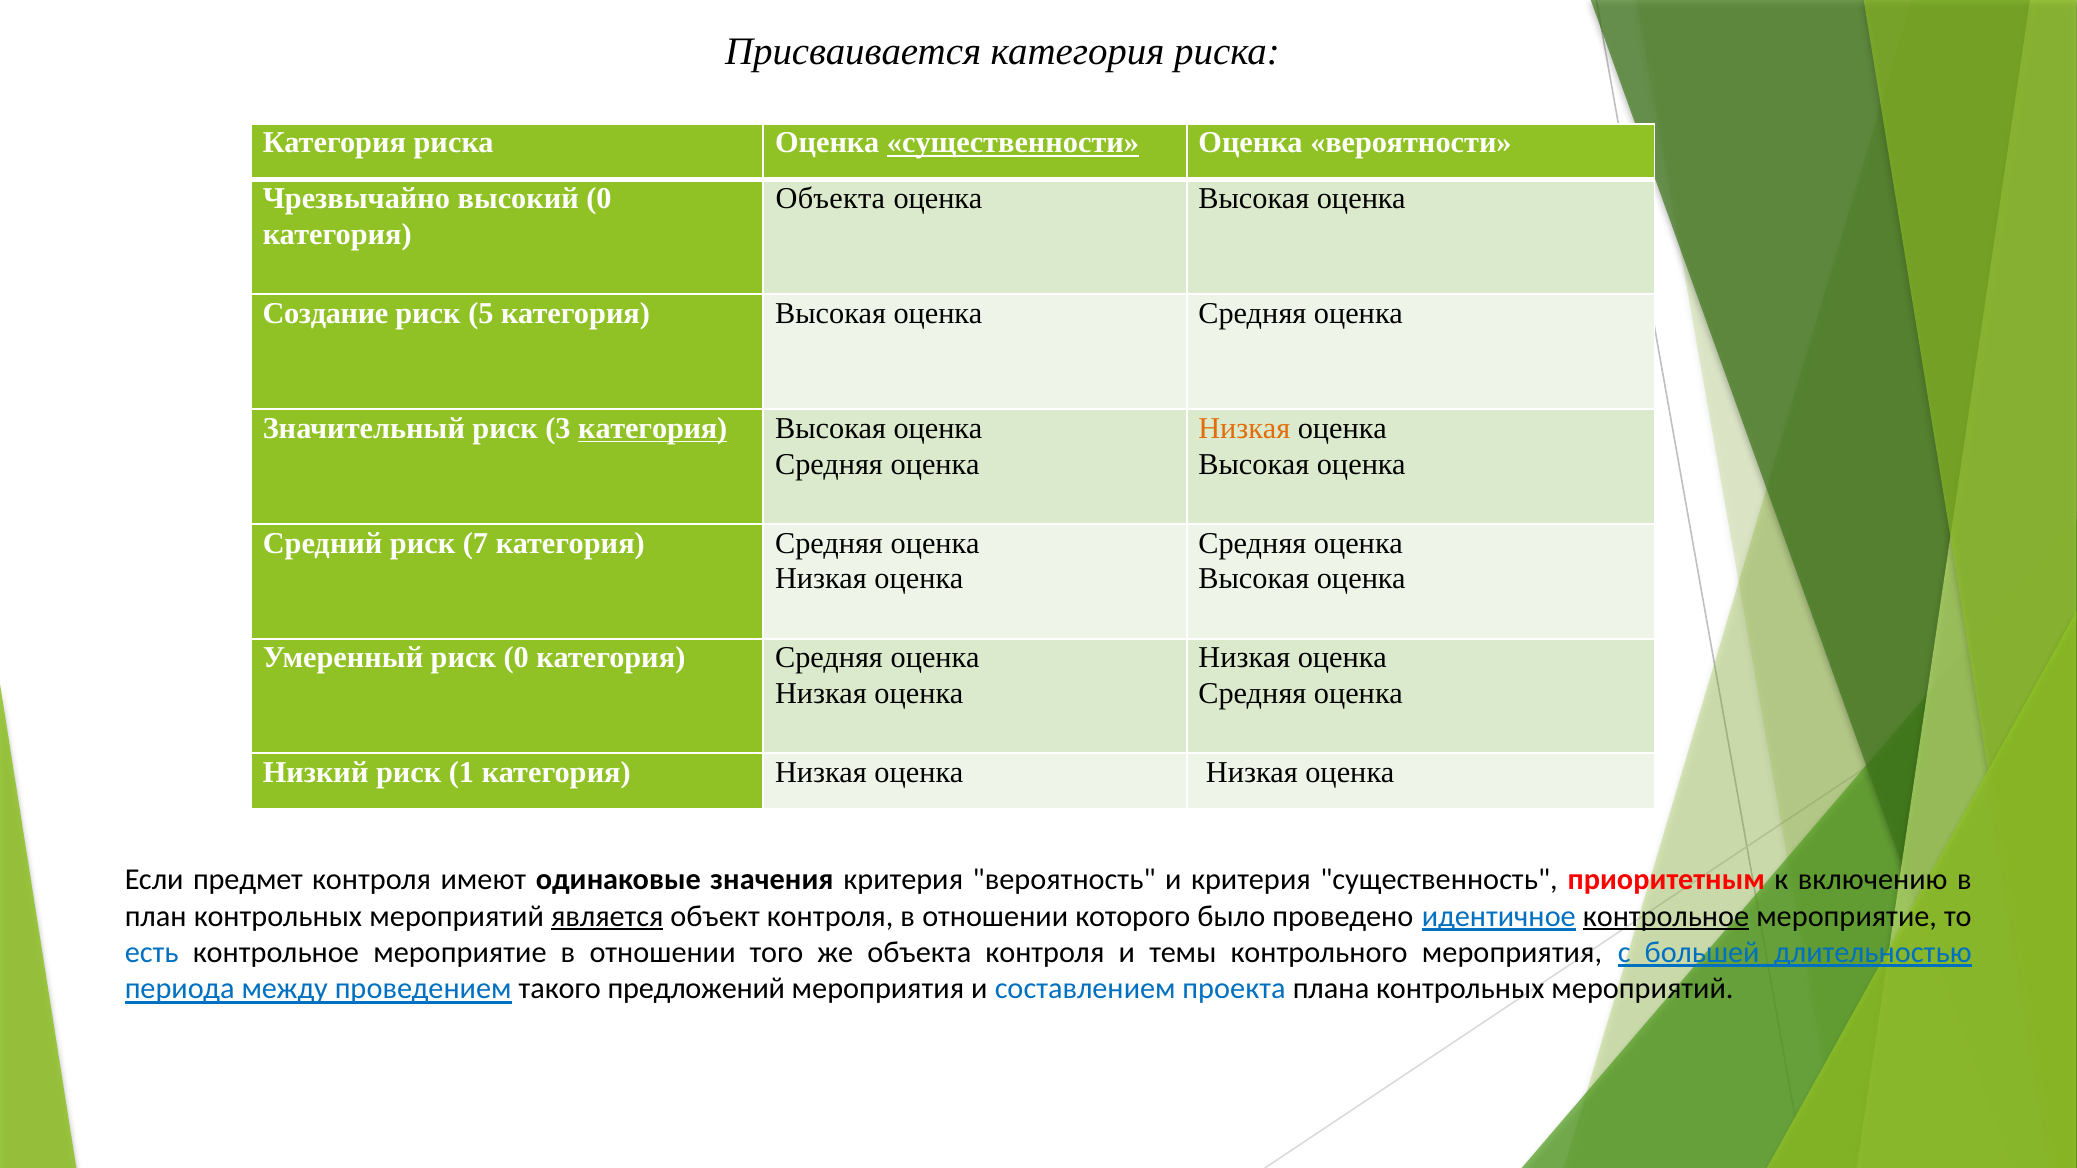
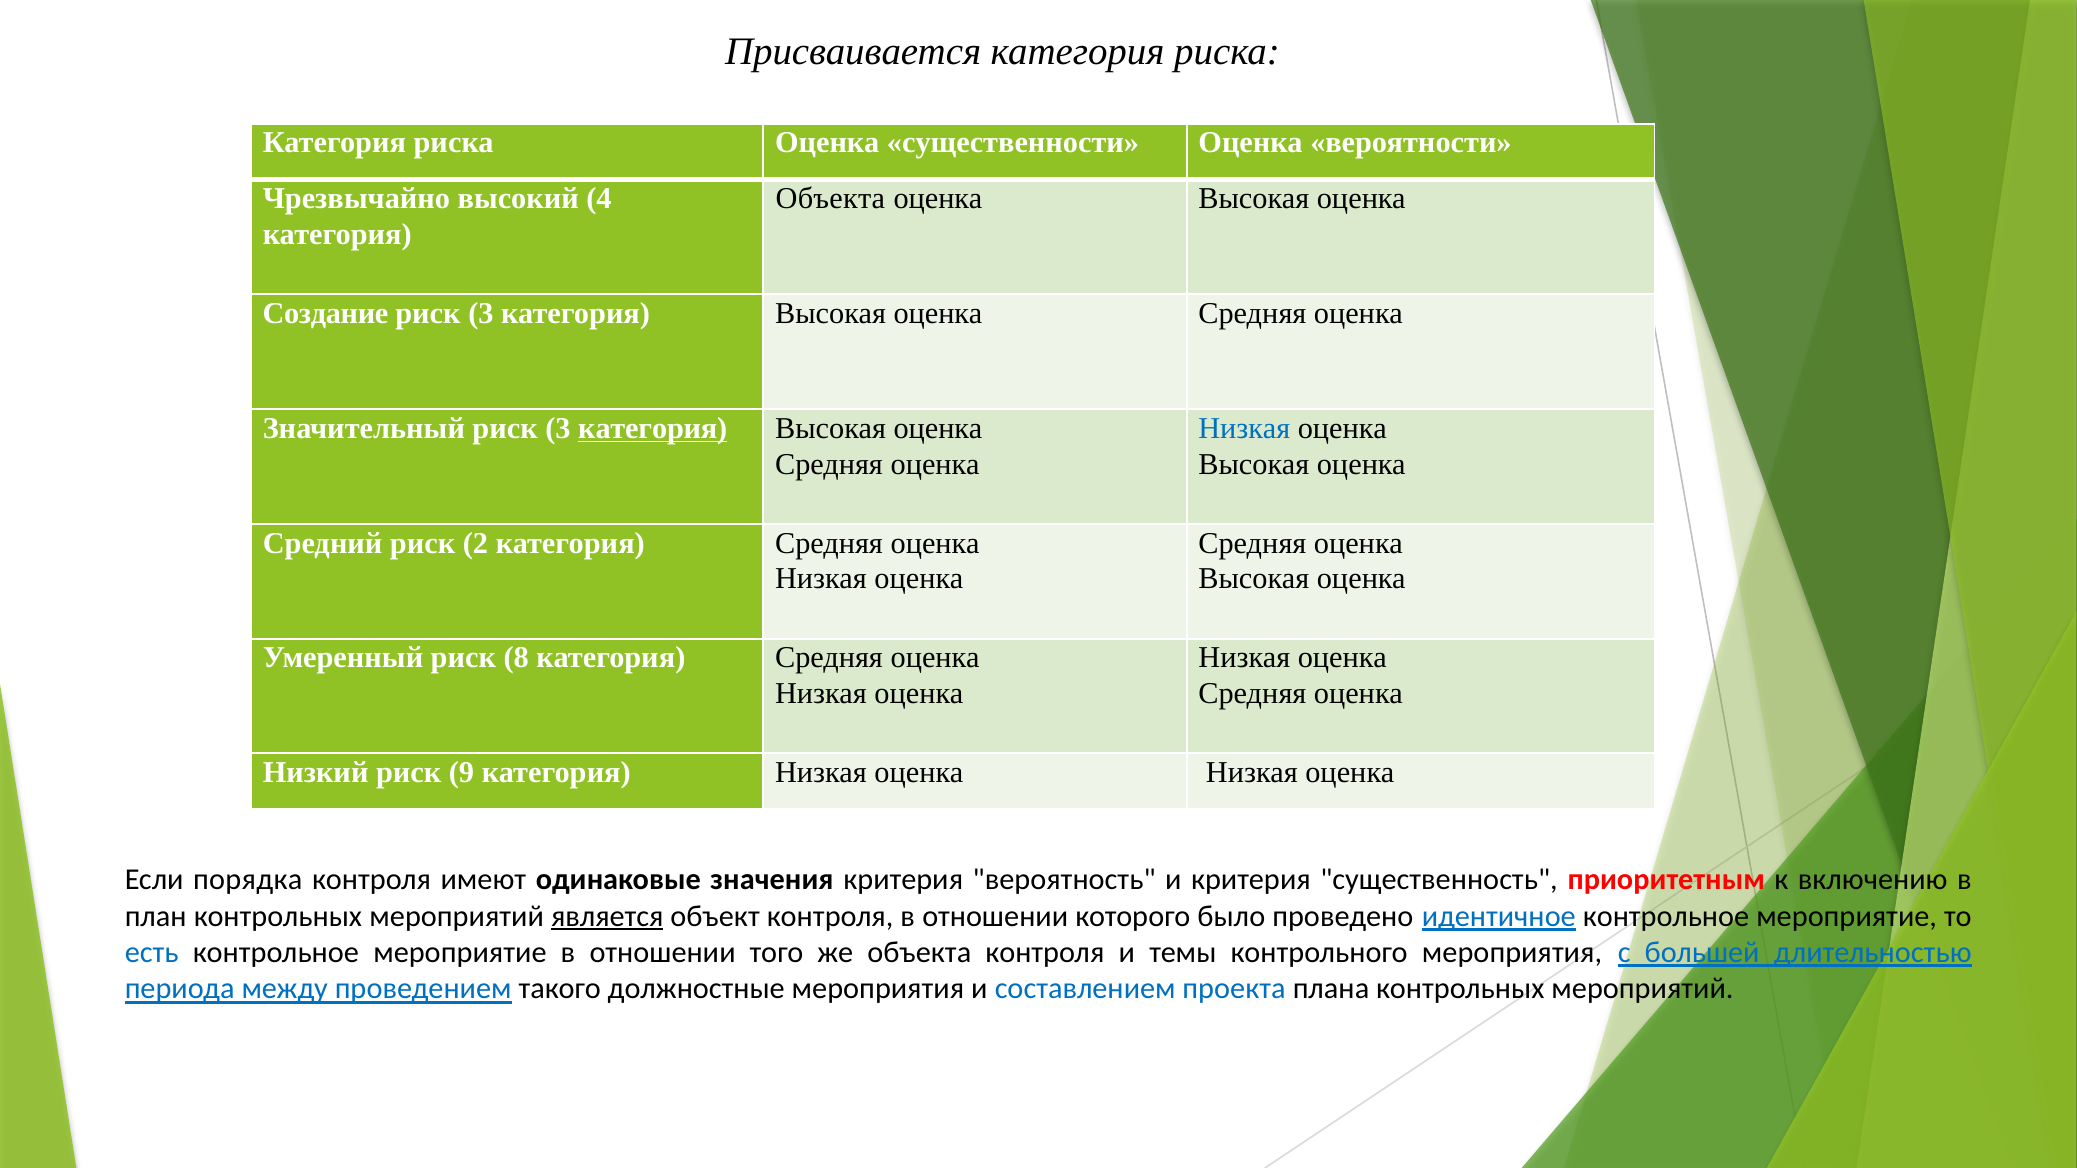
существенности underline: present -> none (1013, 143)
высокий 0: 0 -> 4 (599, 199)
5: 5 -> 3 (481, 314)
Низкая colour: orange -> blue (1244, 428)
7: 7 -> 2 (475, 543)
риск 0: 0 -> 8 (516, 658)
1: 1 -> 9 (461, 773)
предмет: предмет -> порядка (248, 880)
контрольное underline: present -> none (1666, 916)
предложений: предложений -> должностные (696, 989)
